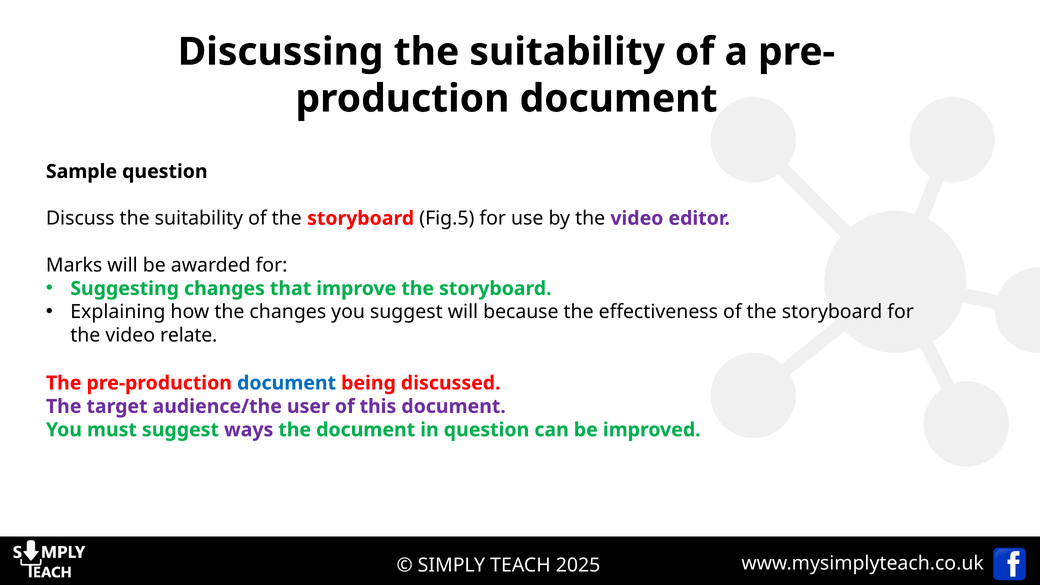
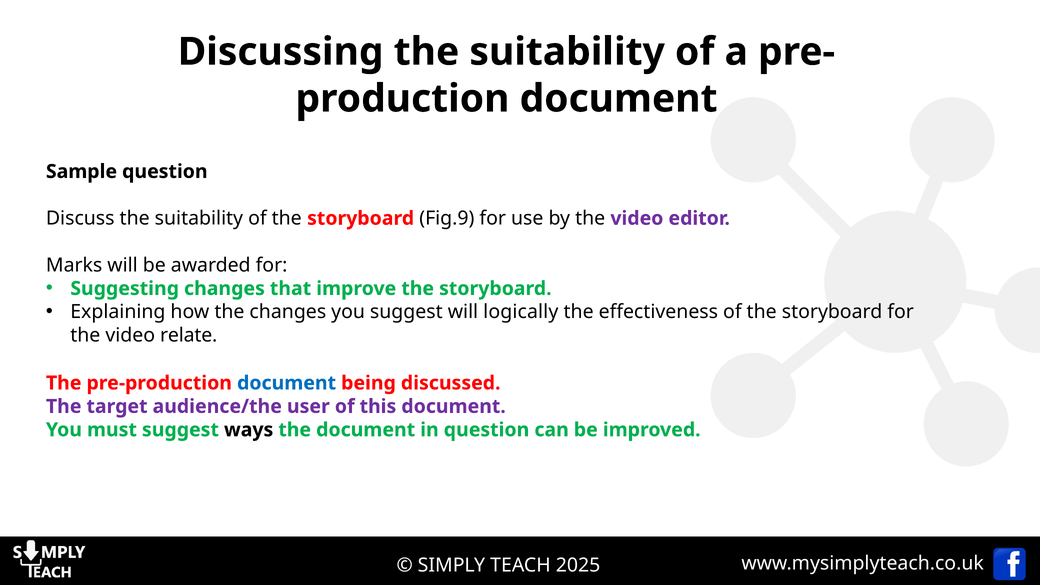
Fig.5: Fig.5 -> Fig.9 (447, 218)
because: because -> logically (521, 312)
ways colour: purple -> black (249, 430)
